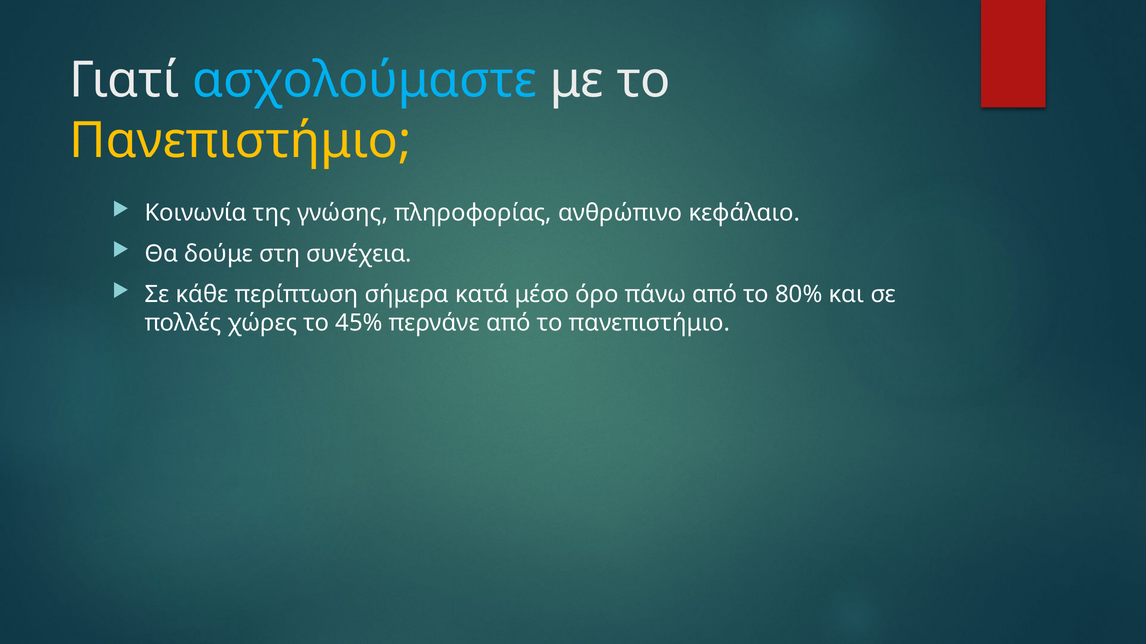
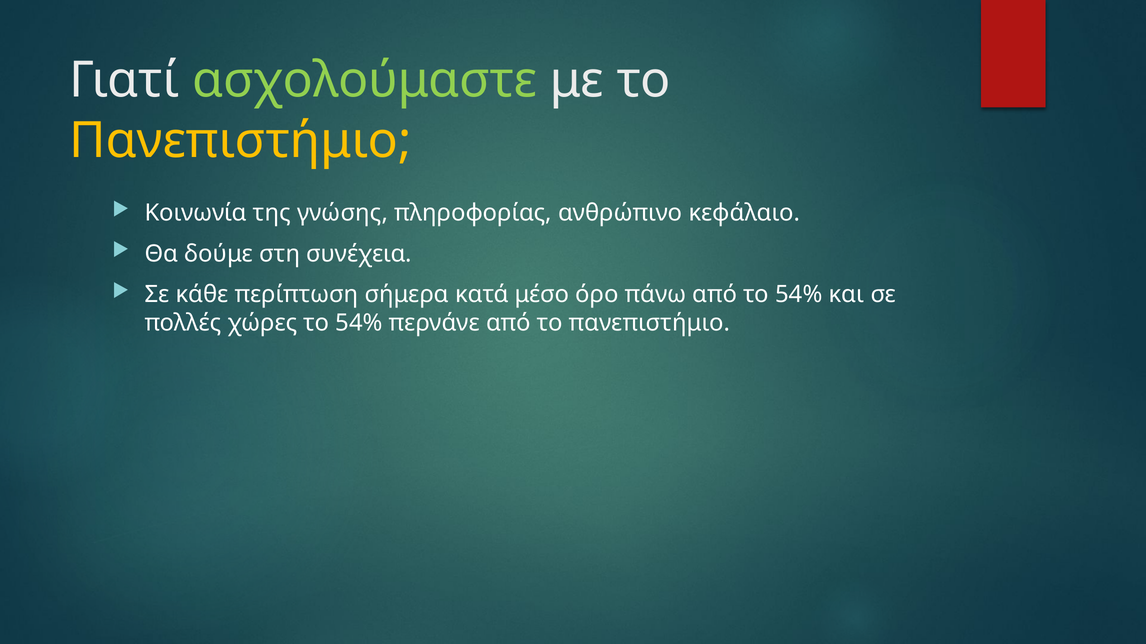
ασχολούμαστε colour: light blue -> light green (365, 80)
από το 80%: 80% -> 54% (799, 294)
χώρες το 45%: 45% -> 54% (359, 323)
